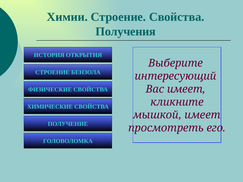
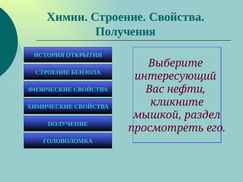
Вас имеет: имеет -> нефти (186, 89)
мышкой имеет: имеет -> раздел (203, 115)
